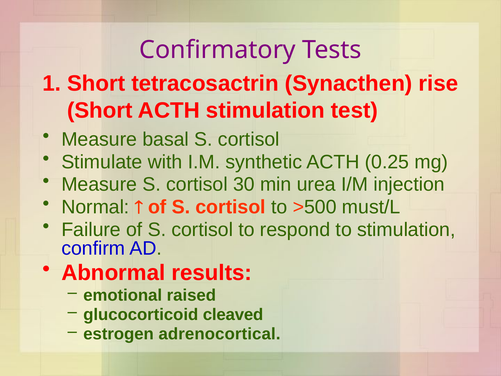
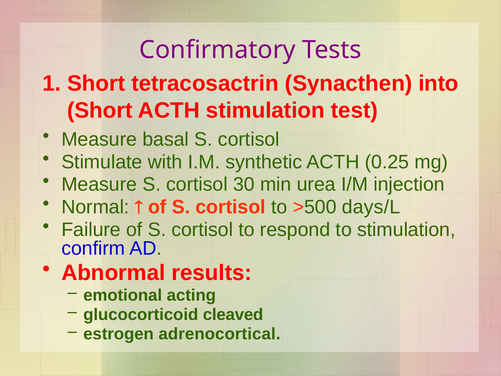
rise: rise -> into (438, 84)
must/L: must/L -> days/L (371, 207)
raised: raised -> acting (191, 295)
